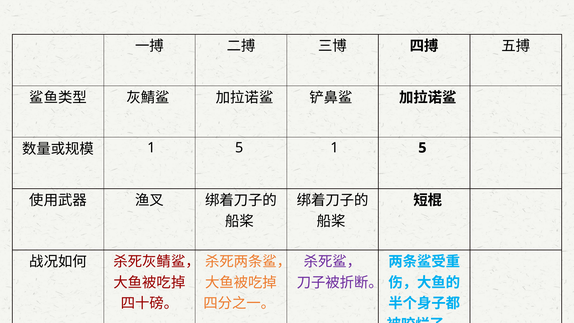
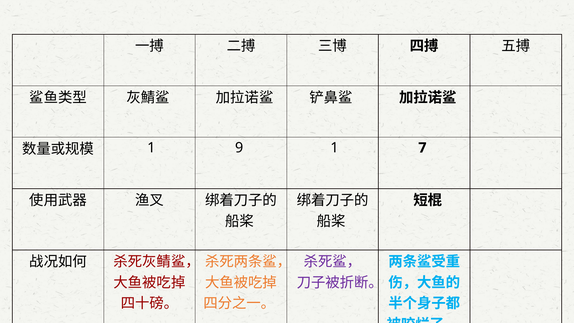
5: 5 -> 9 (239, 148)
5: 5 -> 7 (422, 148)
